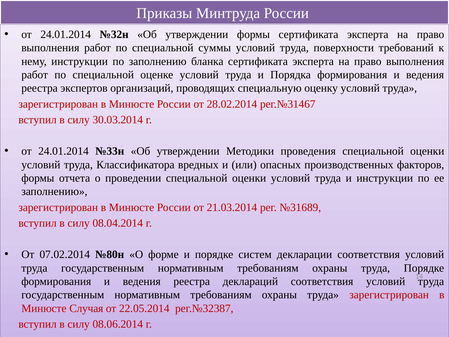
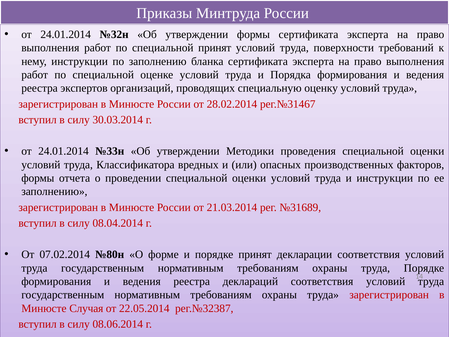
специальной суммы: суммы -> принят (215, 48)
порядке систем: систем -> принят (255, 254)
